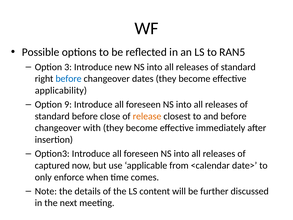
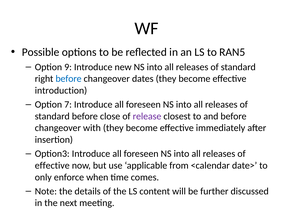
3: 3 -> 9 (68, 67)
applicability: applicability -> introduction (61, 90)
9: 9 -> 7 (68, 104)
release colour: orange -> purple (147, 116)
captured: captured -> effective (52, 165)
